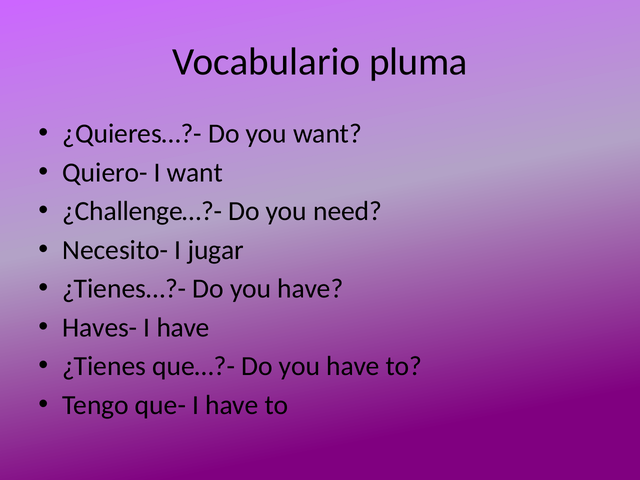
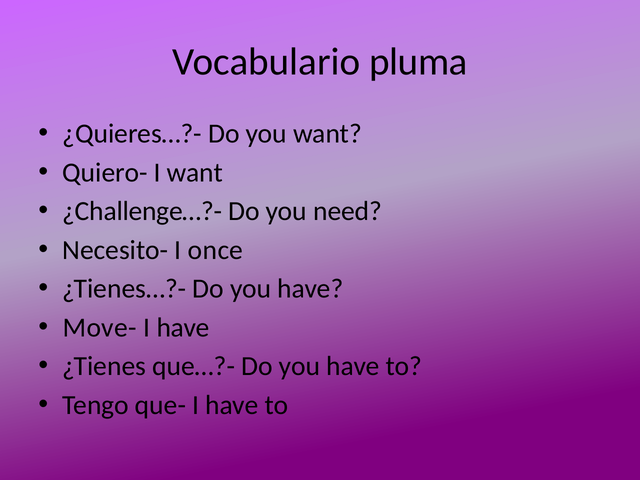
jugar: jugar -> once (216, 250)
Haves-: Haves- -> Move- (100, 328)
